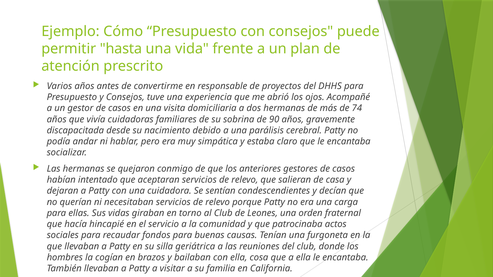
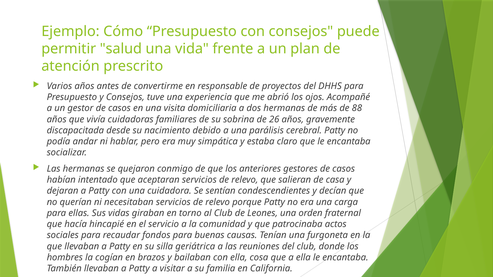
hasta: hasta -> salud (121, 49)
74: 74 -> 88 (357, 108)
90: 90 -> 26 (274, 119)
